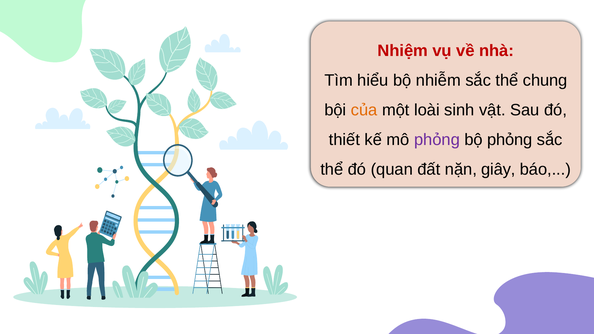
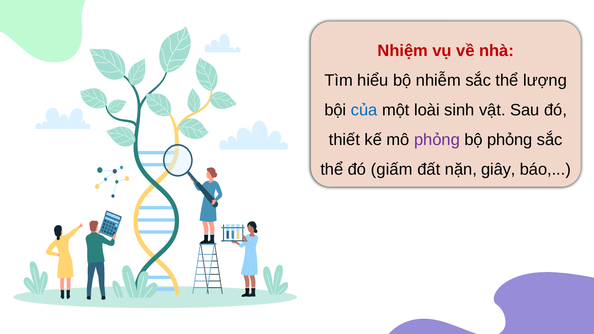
chung: chung -> lượng (545, 81)
của colour: orange -> blue (364, 110)
quan: quan -> giấm (392, 170)
